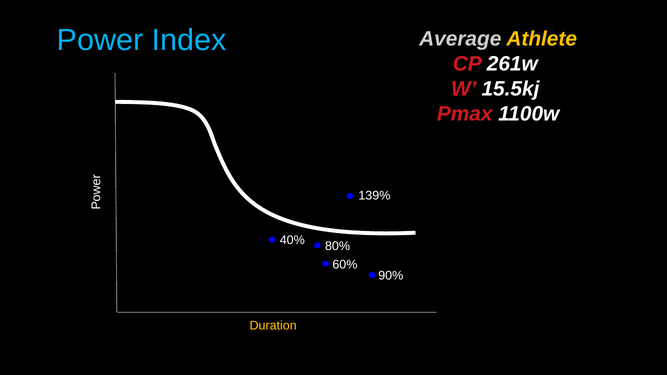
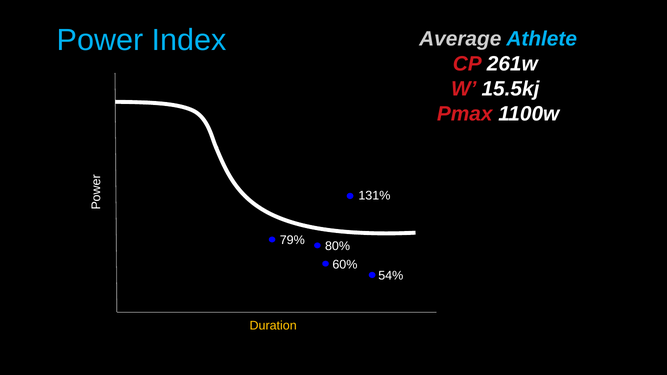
Athlete colour: yellow -> light blue (542, 39)
139%: 139% -> 131% (374, 196)
40%: 40% -> 79% (292, 240)
90%: 90% -> 54% (391, 276)
